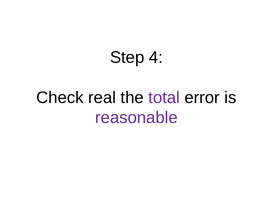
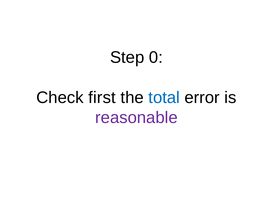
4: 4 -> 0 (156, 57)
real: real -> first (102, 97)
total colour: purple -> blue (164, 97)
